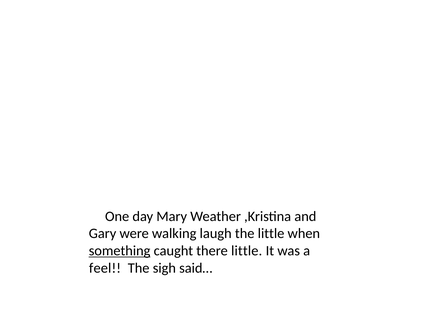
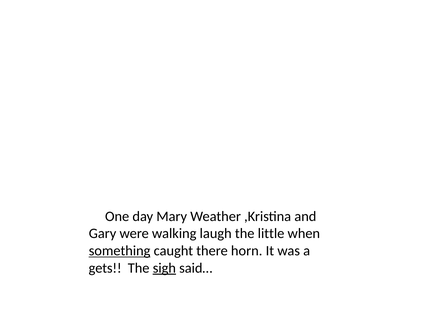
there little: little -> horn (247, 251)
feel: feel -> gets (105, 268)
sigh underline: none -> present (164, 268)
